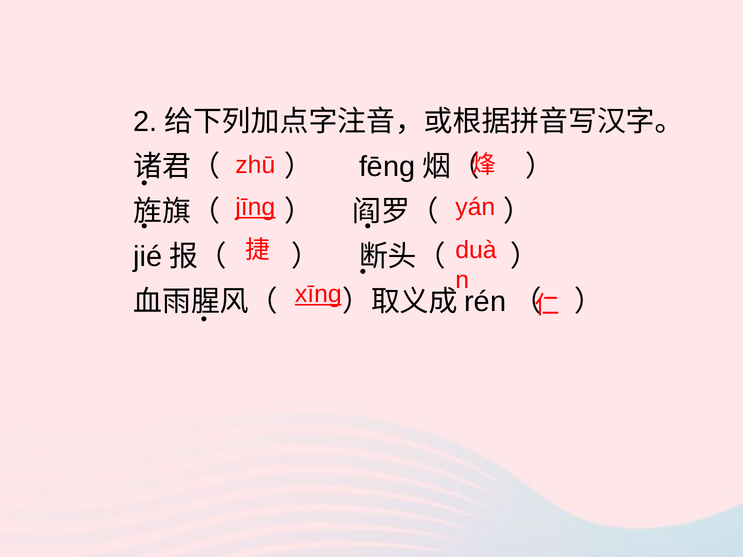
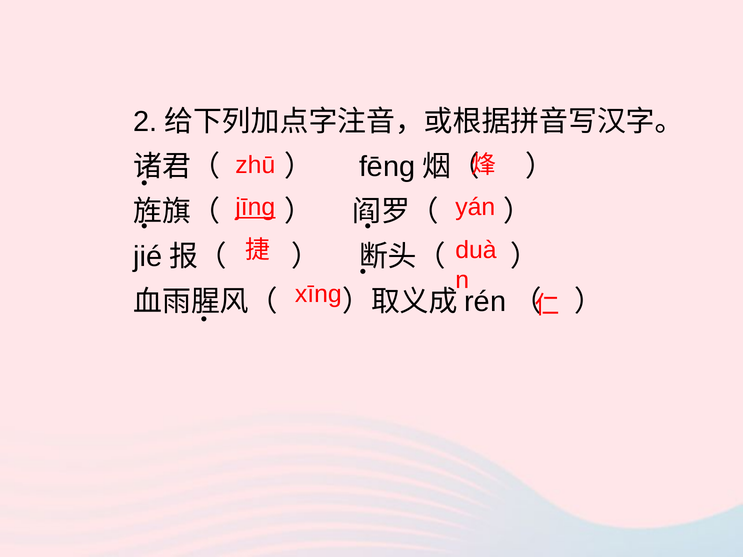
xīnɡ underline: present -> none (318, 294)
